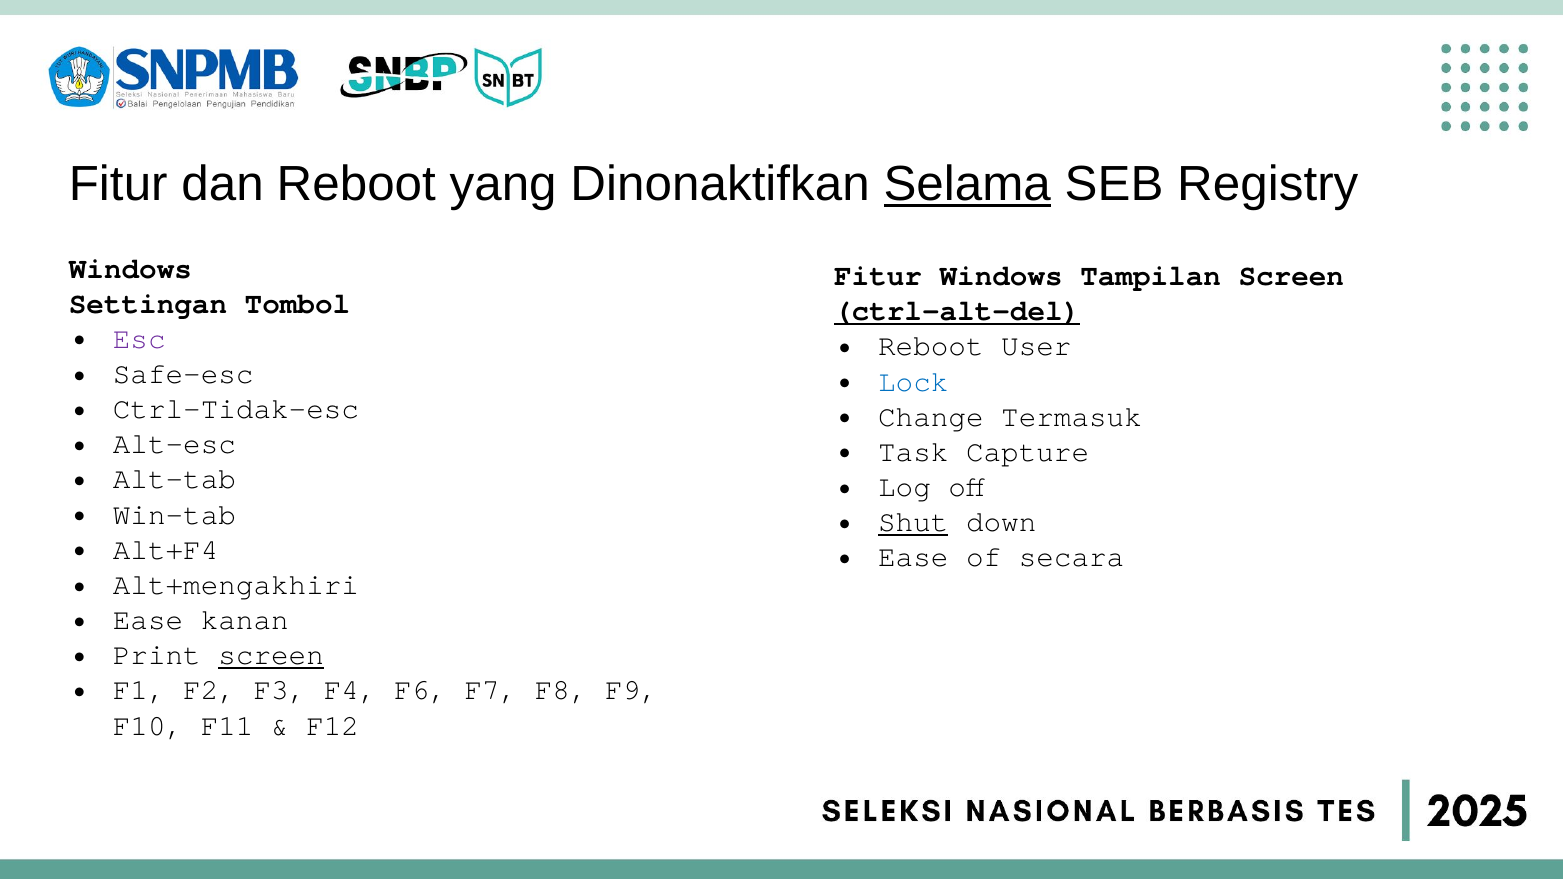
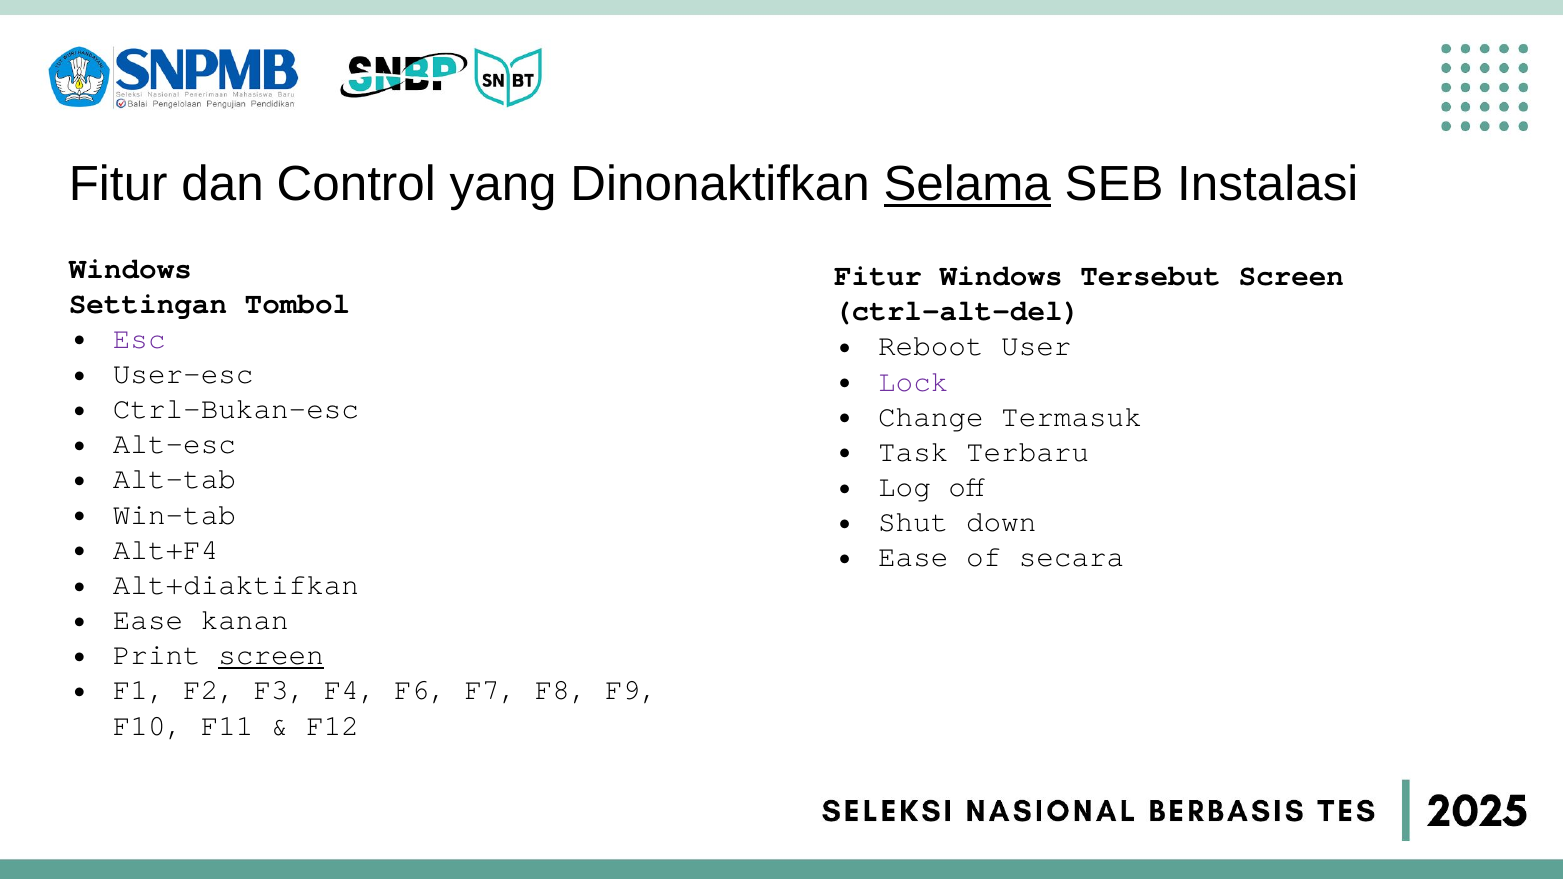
dan Reboot: Reboot -> Control (356, 184)
Registry: Registry -> Instalasi (1268, 184)
Tampilan: Tampilan -> Tersebut (1151, 276)
ctrl-alt-del underline: present -> none (957, 311)
Safe-esc: Safe-esc -> User-esc (183, 374)
Lock colour: blue -> purple (913, 382)
Ctrl-Tidak-esc: Ctrl-Tidak-esc -> Ctrl-Bukan-esc (236, 409)
Capture: Capture -> Terbaru (1028, 452)
Shut underline: present -> none (913, 522)
Alt+mengakhiri: Alt+mengakhiri -> Alt+diaktifkan (236, 585)
